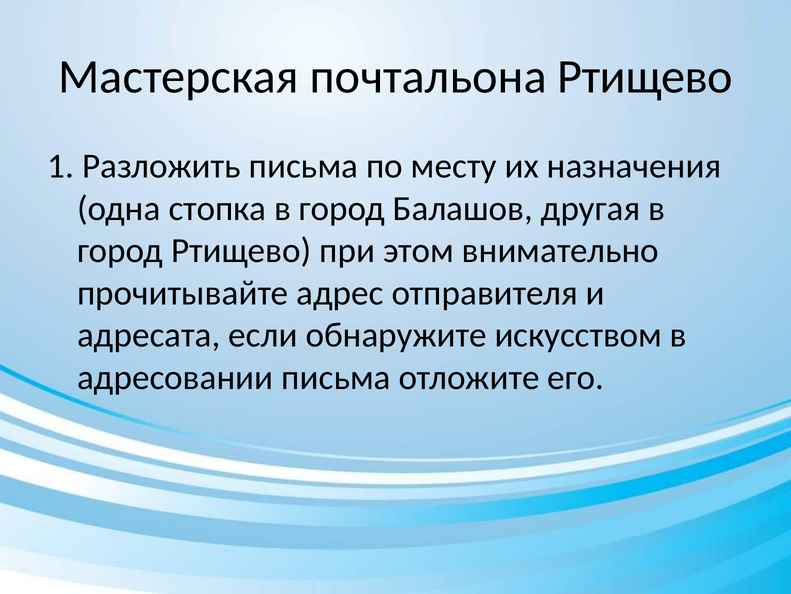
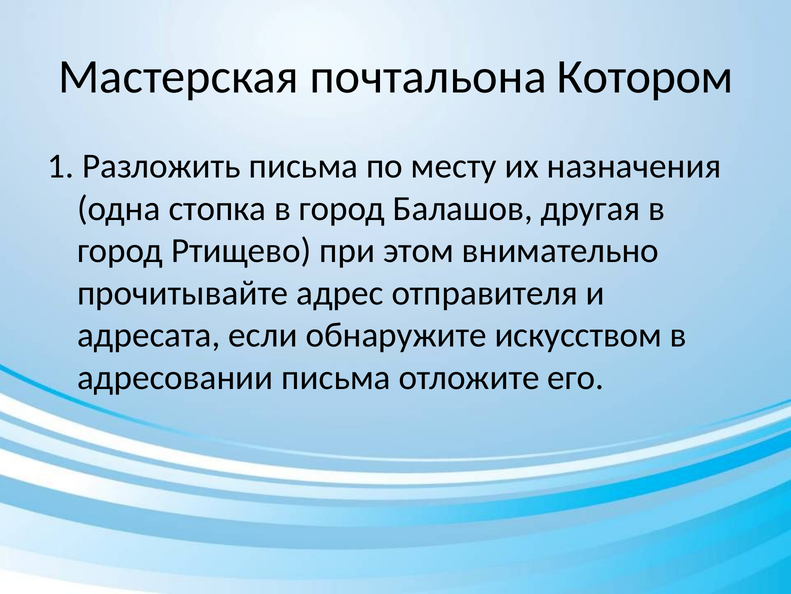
почтальона Ртищево: Ртищево -> Котором (645, 77)
